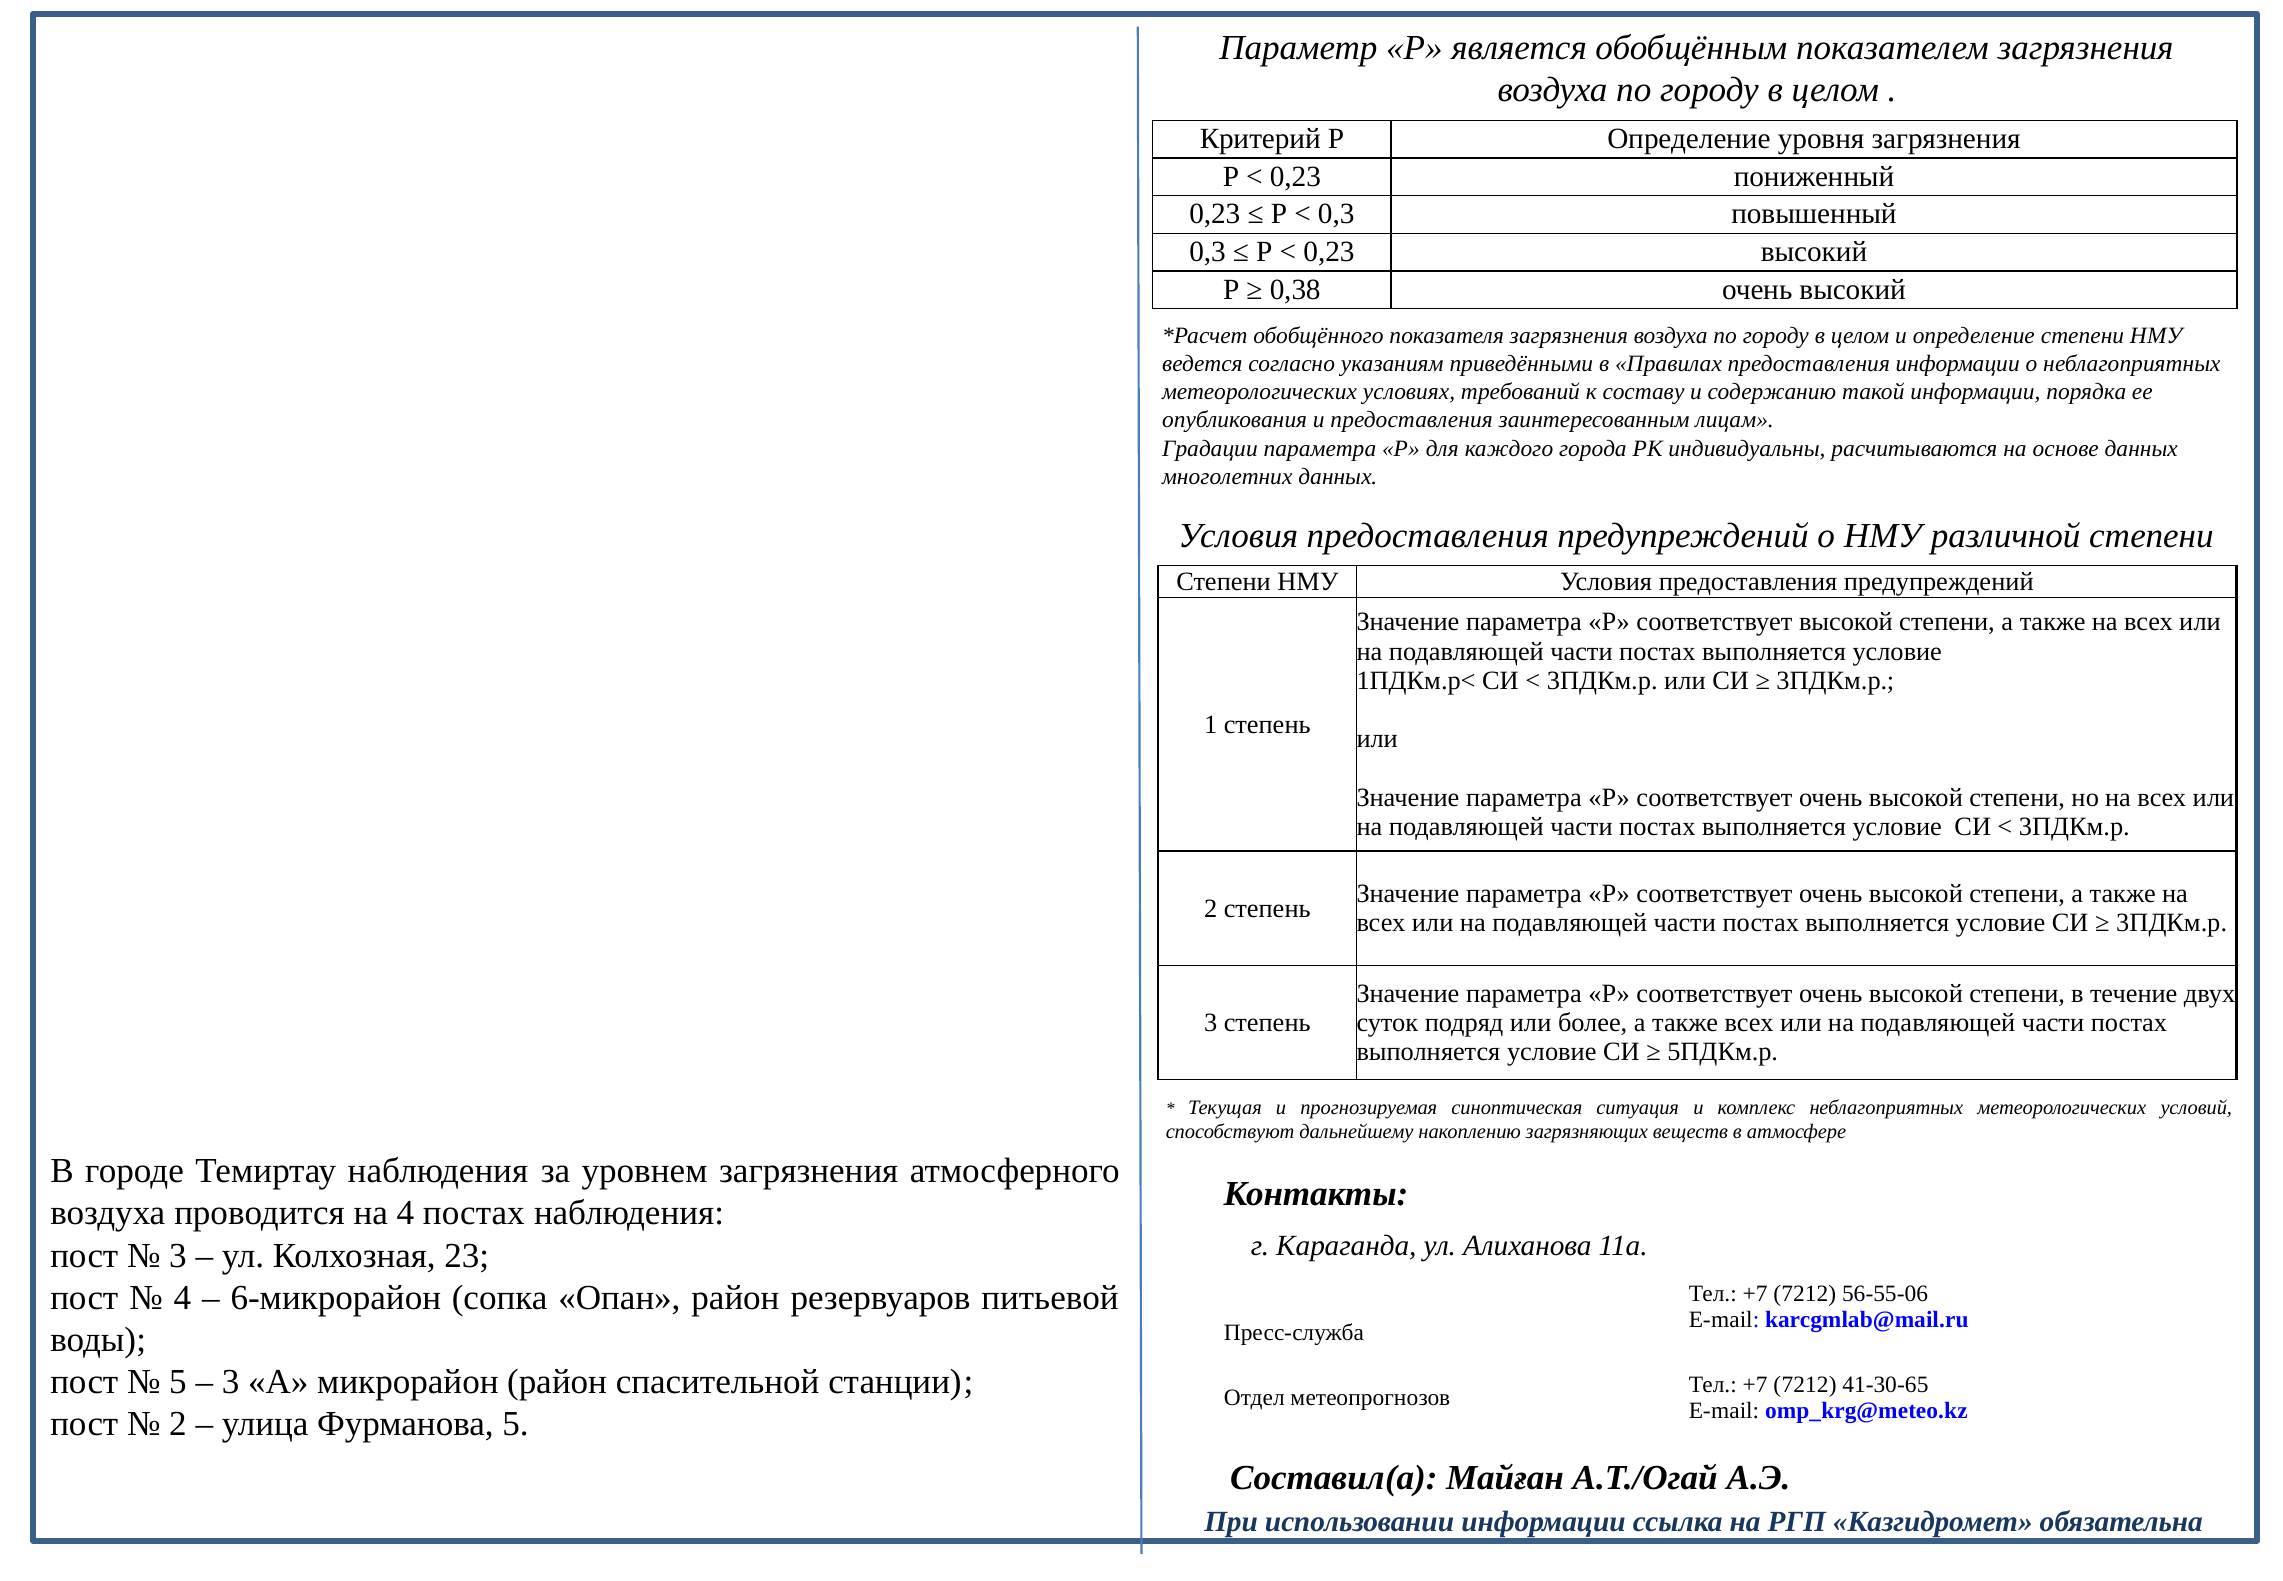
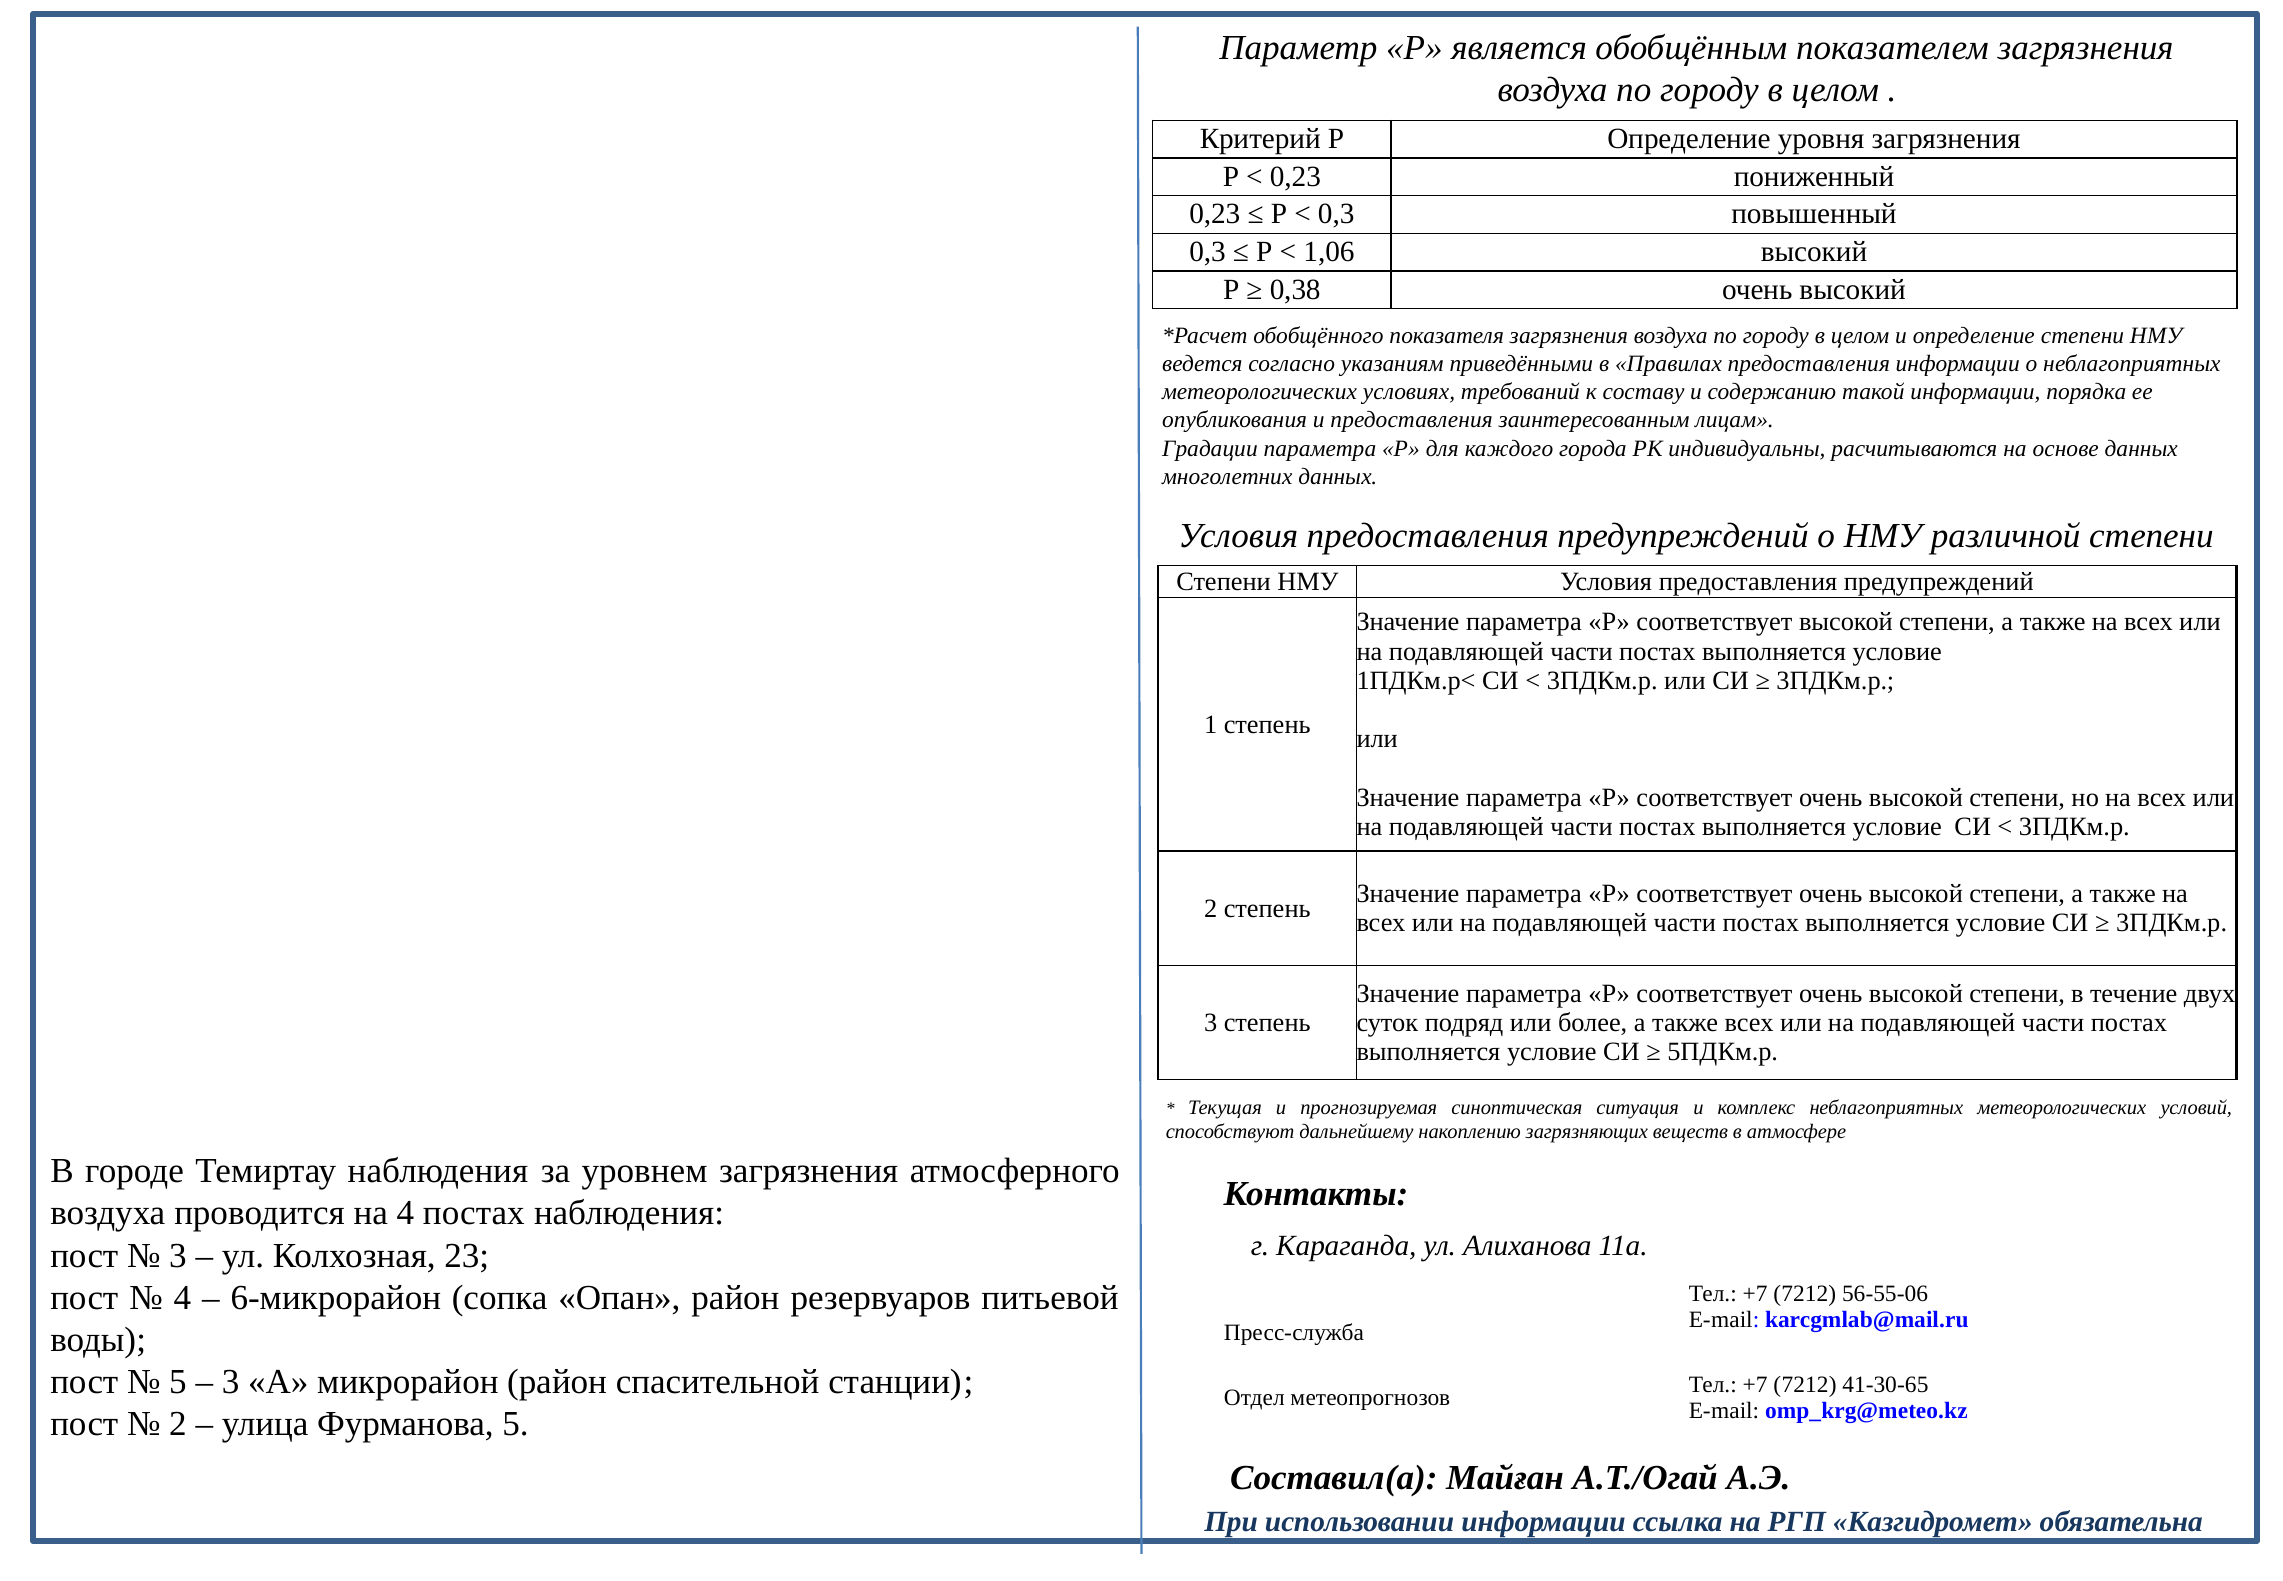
0,23: 0,23 -> 1,06 (1329, 252)
